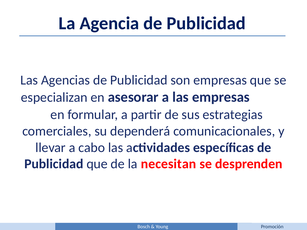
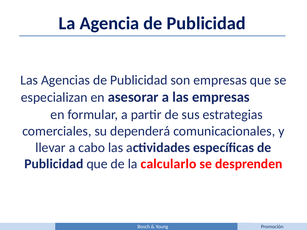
necesitan: necesitan -> calcularlo (169, 164)
